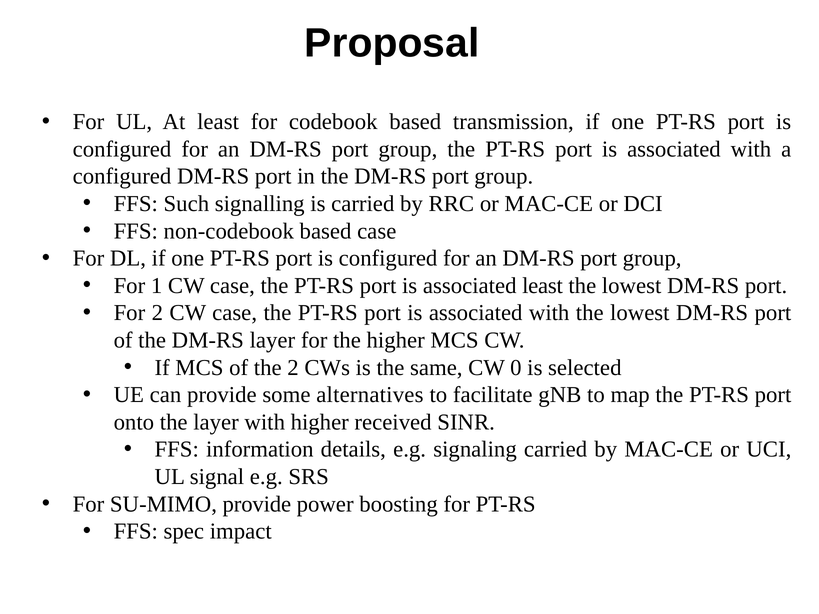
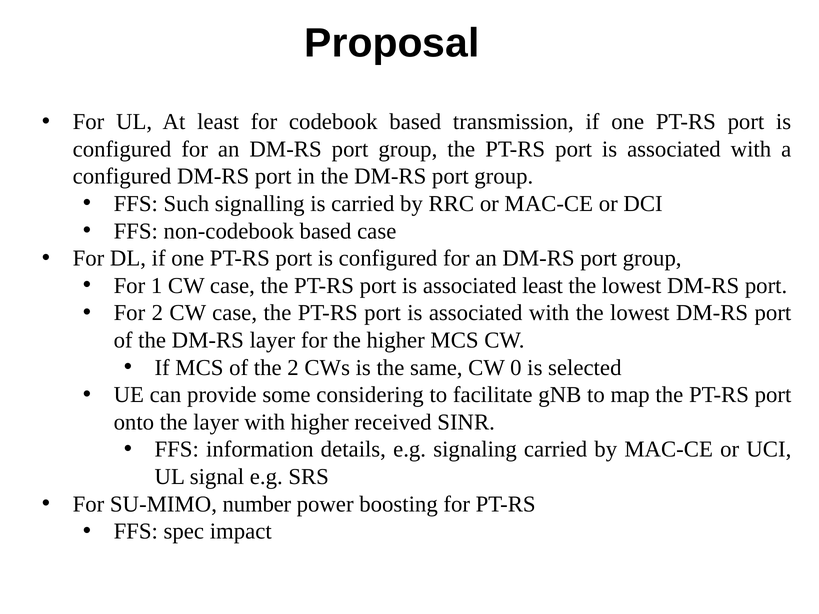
alternatives: alternatives -> considering (370, 395)
SU-MIMO provide: provide -> number (257, 504)
